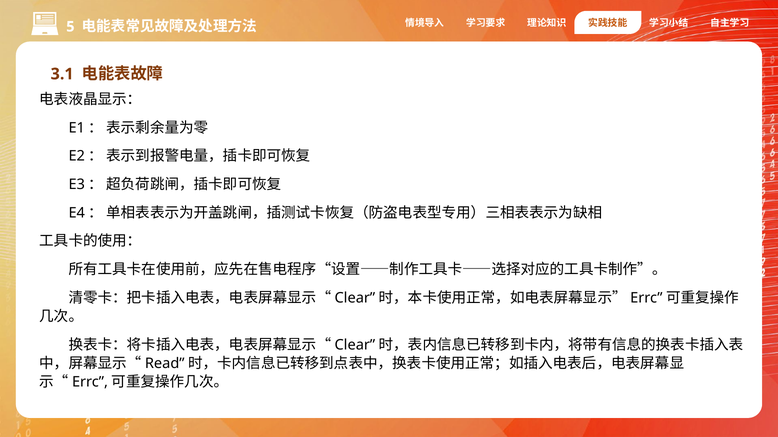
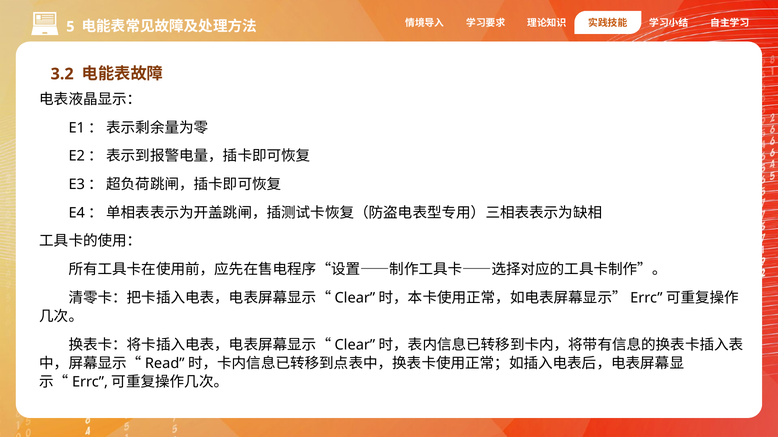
3.1: 3.1 -> 3.2 (62, 74)
